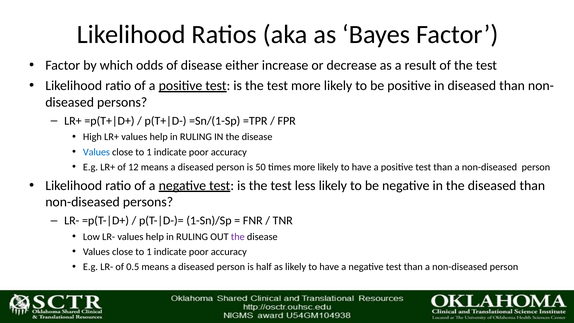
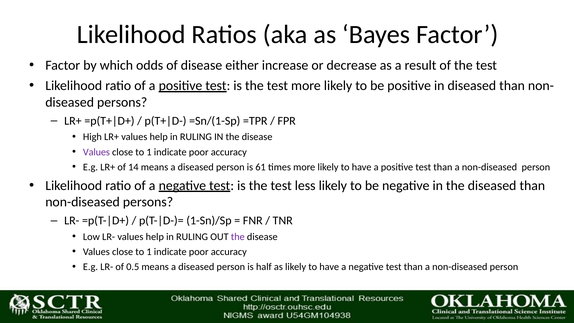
Values colour: blue -> purple (96, 152)
12: 12 -> 14 (133, 167)
50: 50 -> 61 (261, 167)
